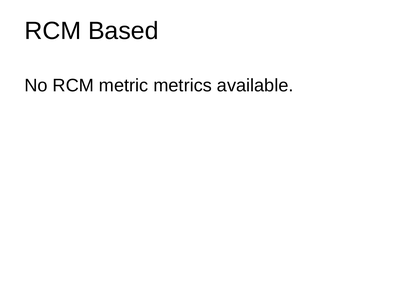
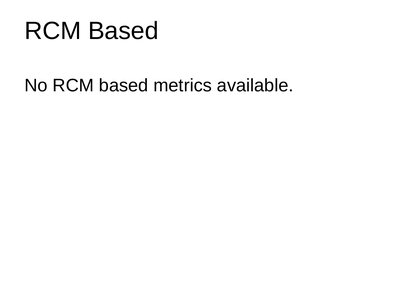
No RCM metric: metric -> based (124, 86)
